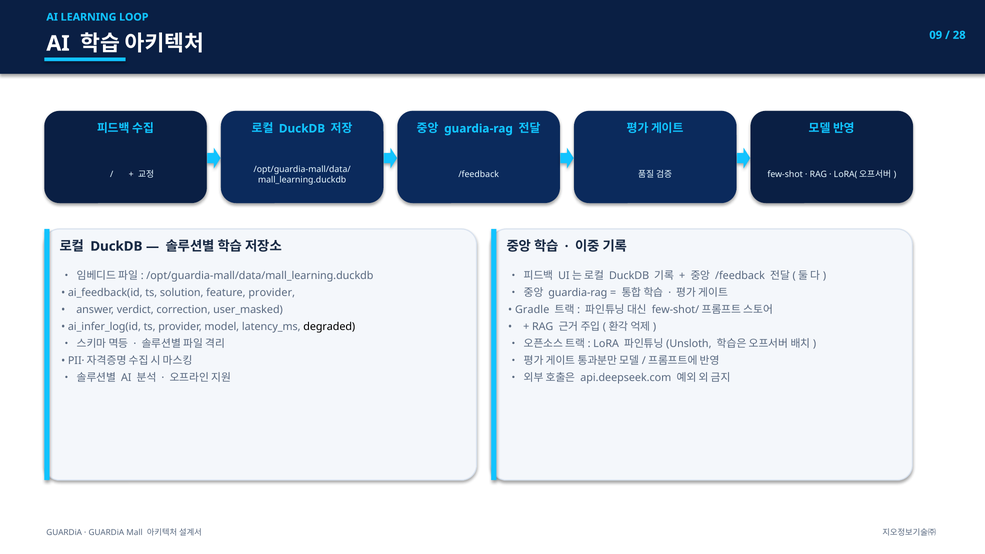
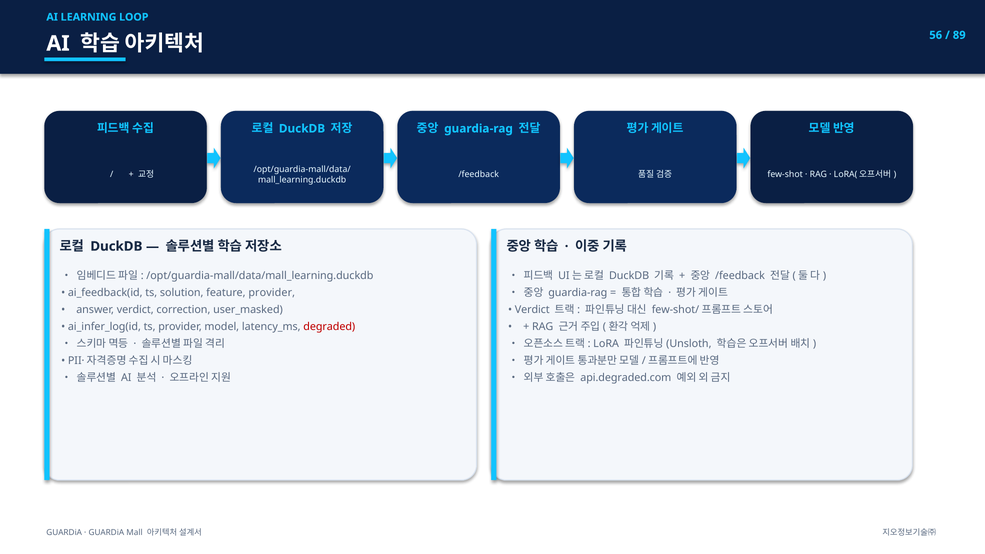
09: 09 -> 56 (936, 35)
28: 28 -> 89 (959, 35)
Gradle: Gradle -> Verdict (532, 310)
degraded colour: black -> red (329, 327)
api.deepseek.com: api.deepseek.com -> api.degraded.com (626, 378)
